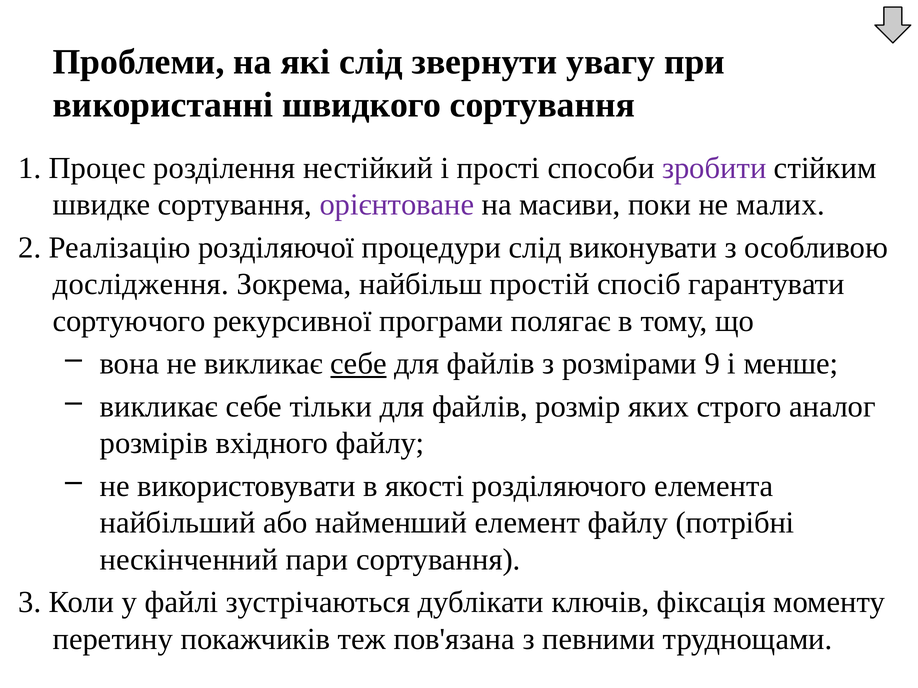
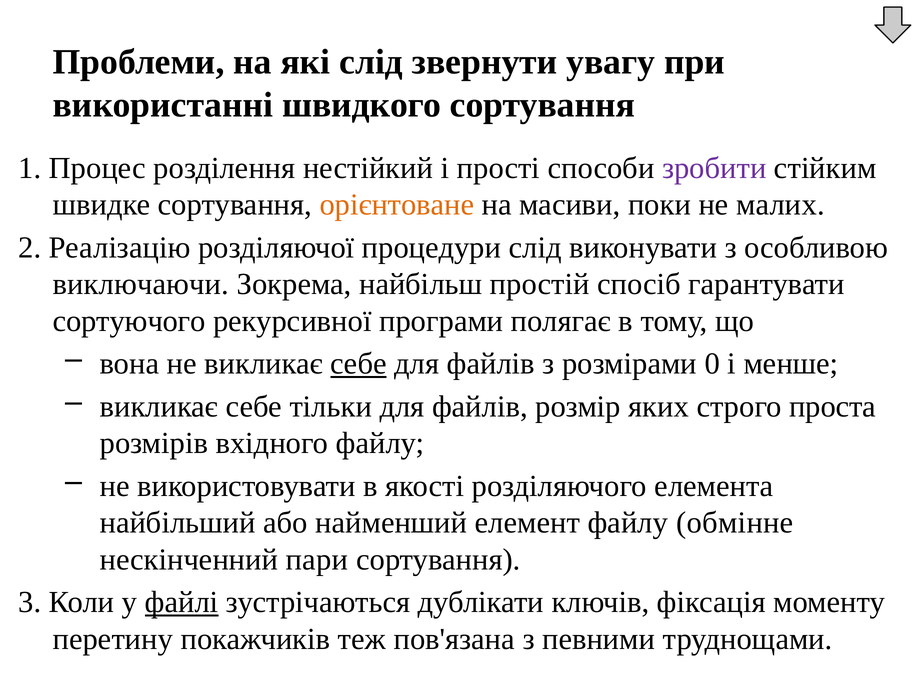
орієнтоване colour: purple -> orange (397, 205)
дослідження: дослідження -> виключаючи (141, 285)
9: 9 -> 0 (712, 364)
аналог: аналог -> проста (833, 407)
потрібні: потрібні -> обмінне (735, 523)
файлі underline: none -> present (182, 603)
